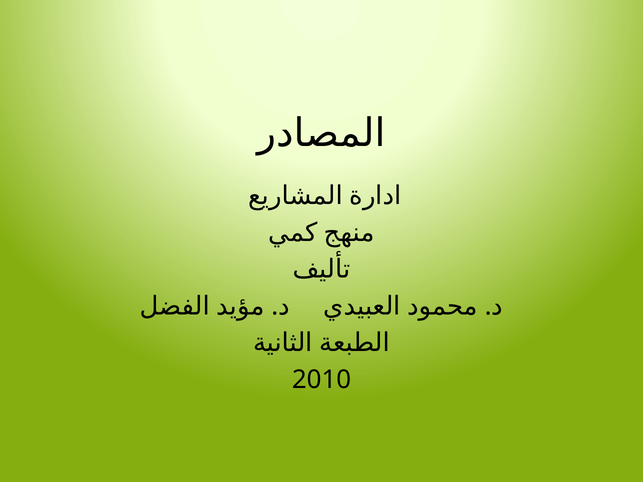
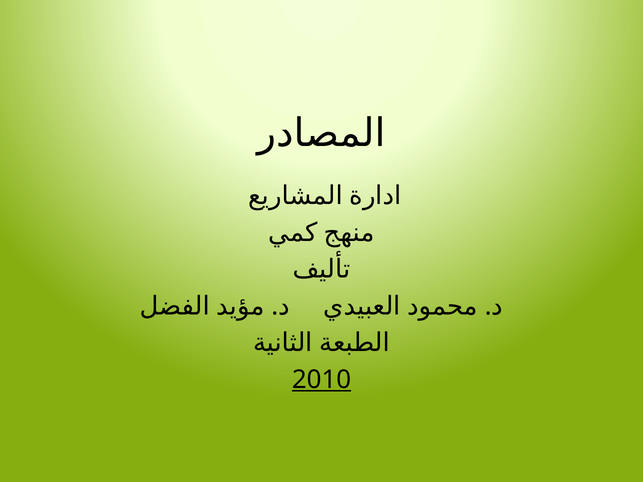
2010 underline: none -> present (322, 380)
